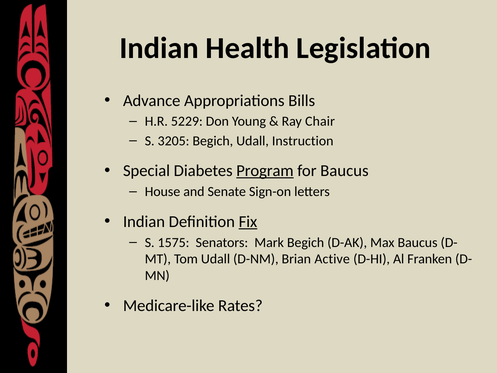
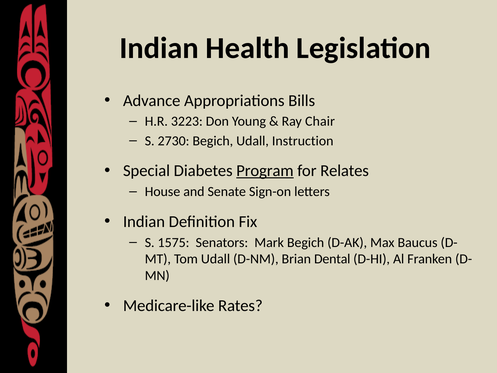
5229: 5229 -> 3223 (187, 121)
3205: 3205 -> 2730 (174, 141)
for Baucus: Baucus -> Relates (345, 171)
Fix underline: present -> none (248, 221)
Active: Active -> Dental (332, 259)
